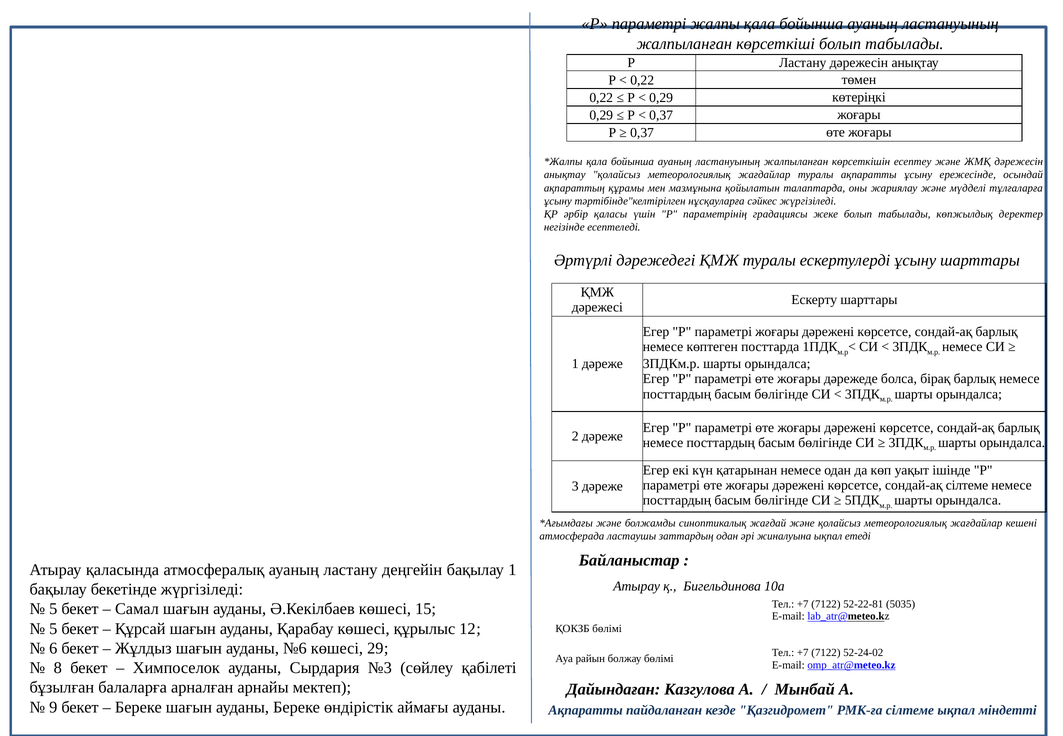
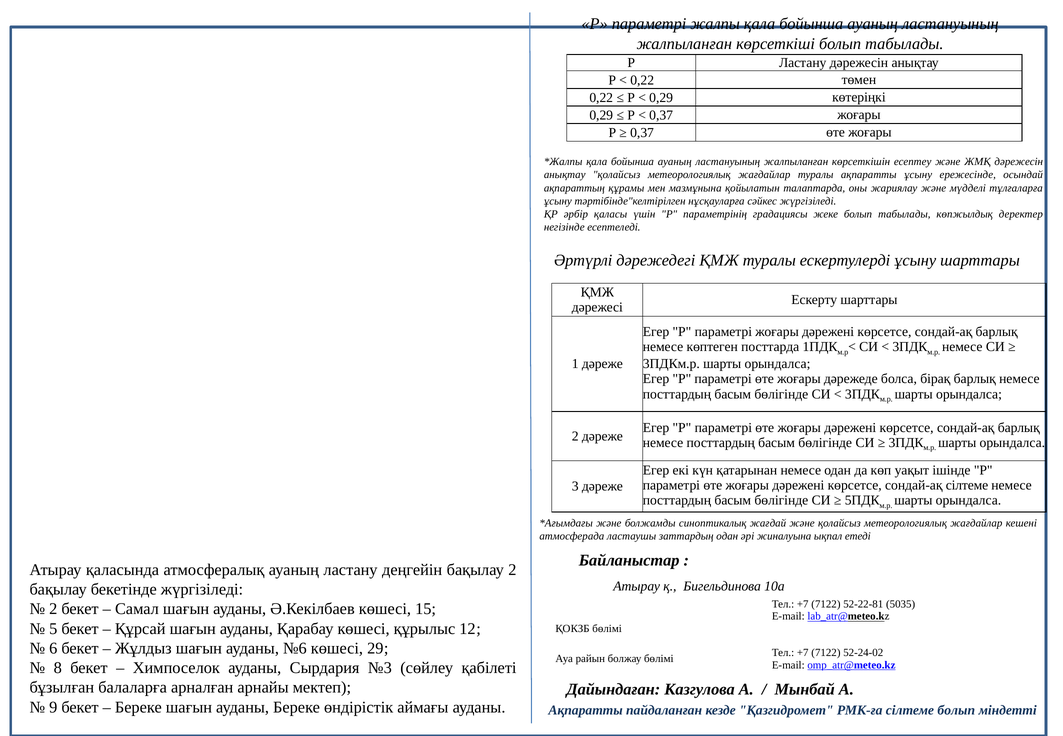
бақылау 1: 1 -> 2 (512, 570)
5: 5 -> 2 (53, 609)
сілтеме ықпал: ықпал -> болып (956, 710)
